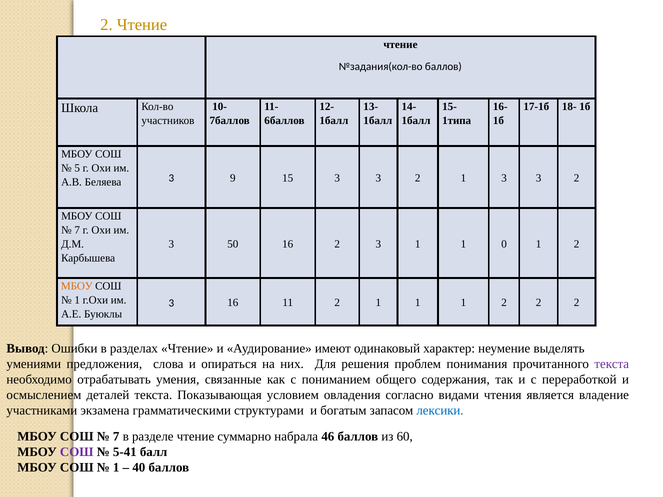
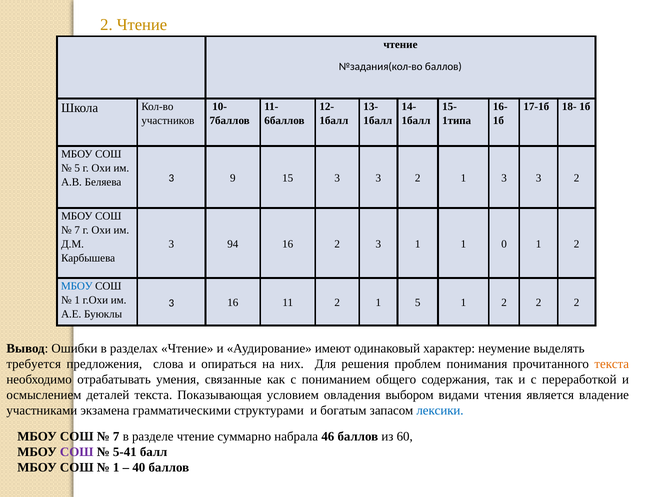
50: 50 -> 94 (233, 244)
МБОУ colour: orange -> blue (77, 286)
2 1 1: 1 -> 5 (418, 303)
умениями: умениями -> требуется (34, 364)
текста colour: purple -> orange (612, 364)
согласно: согласно -> выбором (410, 395)
